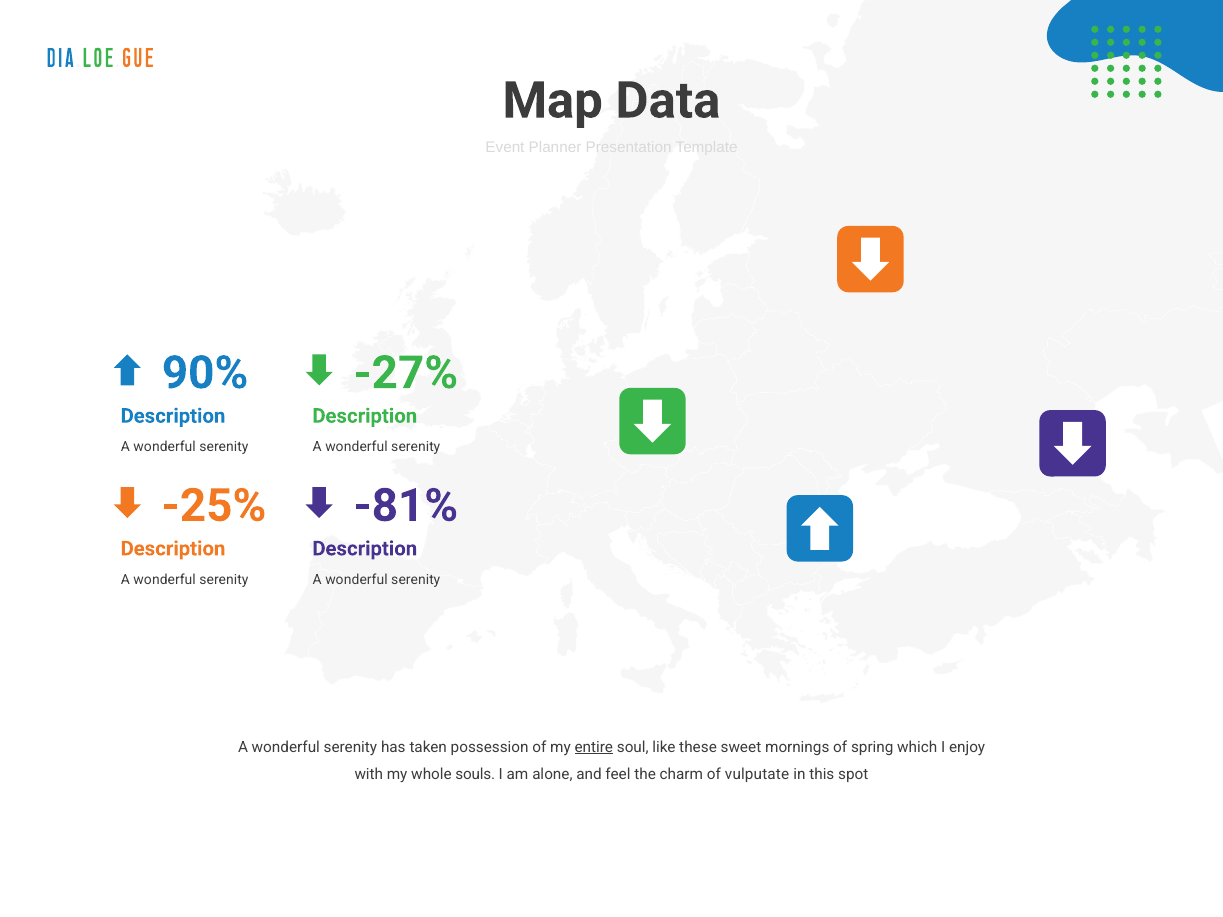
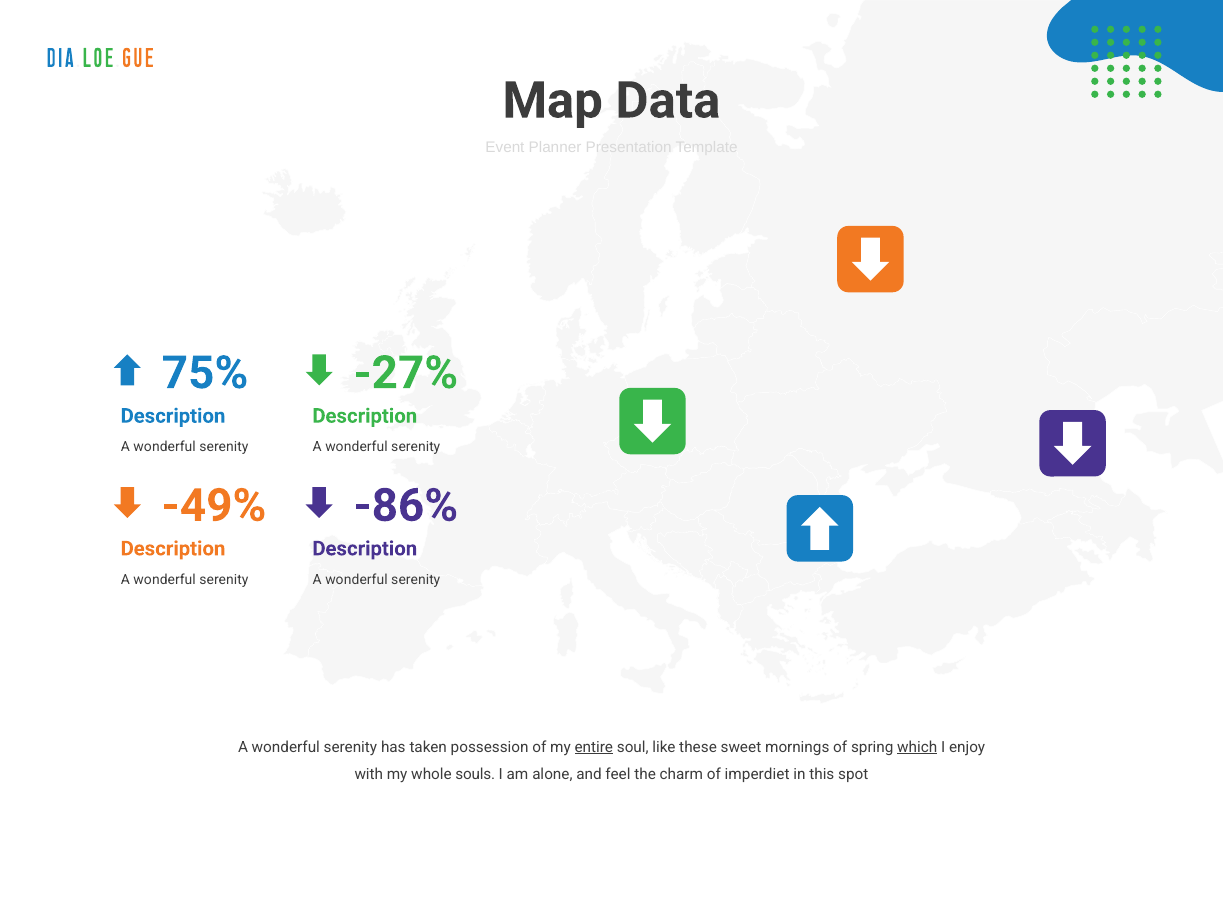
90%: 90% -> 75% (205, 373)
-25%: -25% -> -49% (214, 506)
-81%: -81% -> -86% (406, 506)
which underline: none -> present (917, 747)
vulputate: vulputate -> imperdiet (757, 775)
